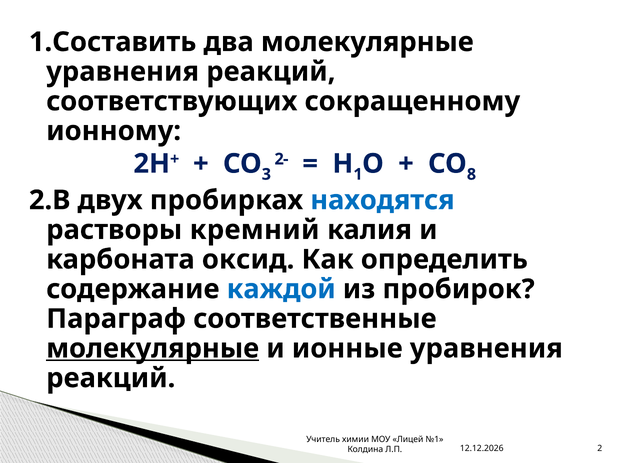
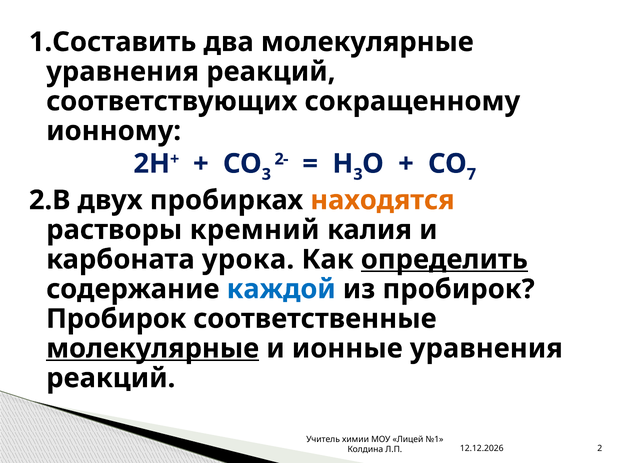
1: 1 -> 3 (358, 174)
8: 8 -> 7 (471, 174)
находятся colour: blue -> orange (382, 200)
оксид: оксид -> урока (248, 259)
определить underline: none -> present (444, 259)
Параграф: Параграф -> Пробирок (116, 319)
